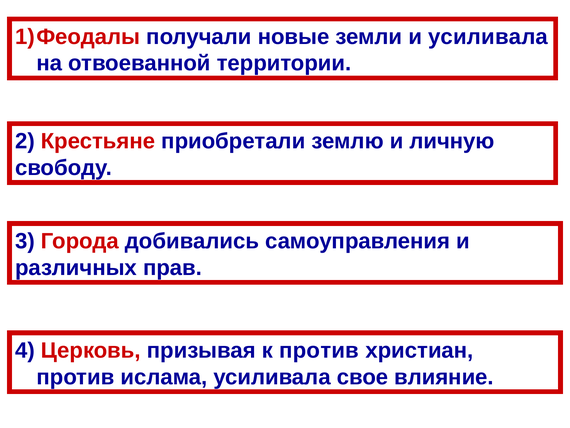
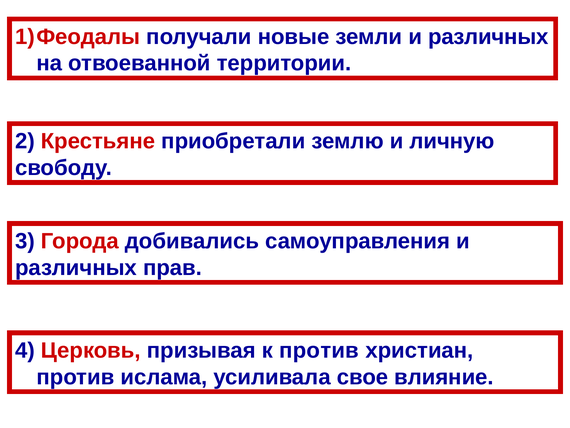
земли и усиливала: усиливала -> различных (488, 37)
